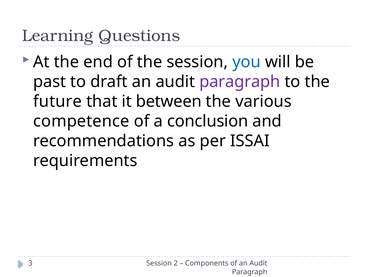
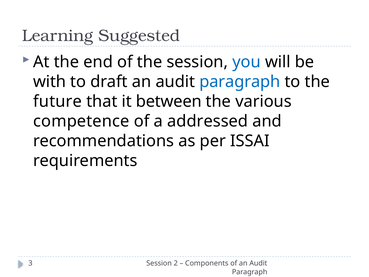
Questions: Questions -> Suggested (139, 36)
past: past -> with (50, 82)
paragraph colour: purple -> blue (240, 82)
conclusion: conclusion -> addressed (208, 121)
